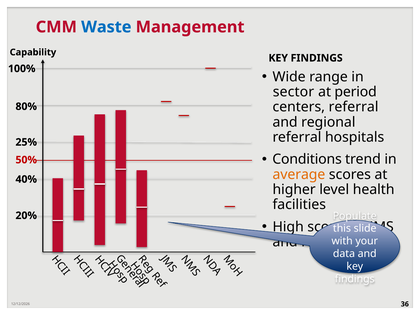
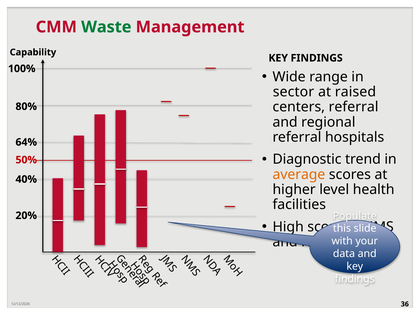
Waste colour: blue -> green (106, 27)
period: period -> raised (355, 92)
25%: 25% -> 64% (26, 142)
Conditions: Conditions -> Diagnostic (307, 159)
